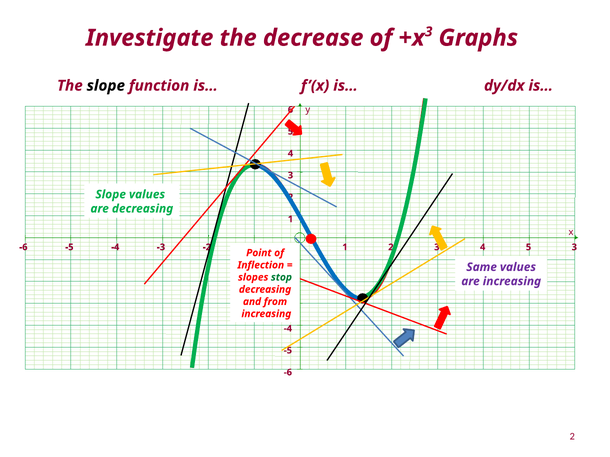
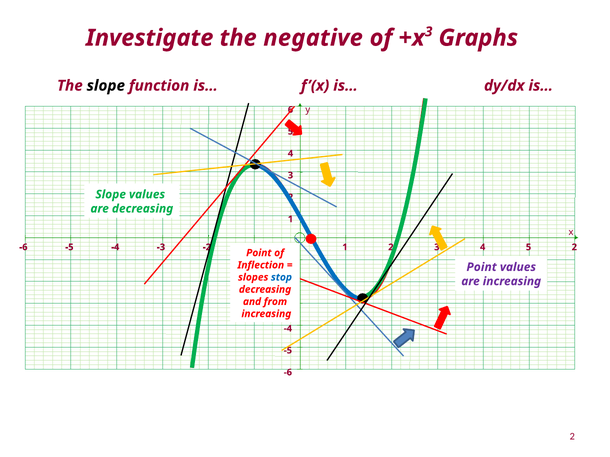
decrease: decrease -> negative (313, 38)
5 3: 3 -> 2 (574, 247)
Same: Same -> Point (482, 267)
stop colour: green -> blue (281, 278)
